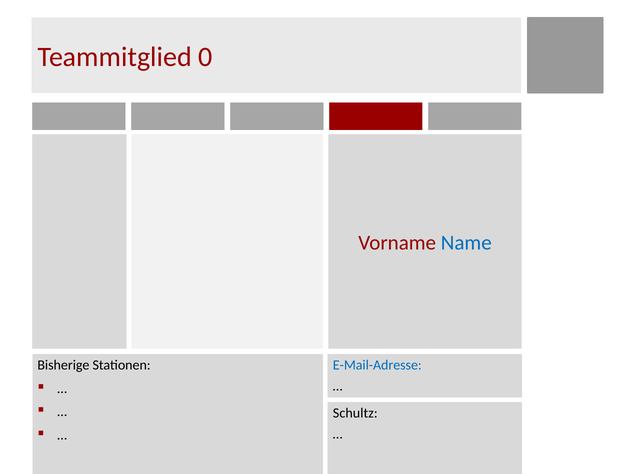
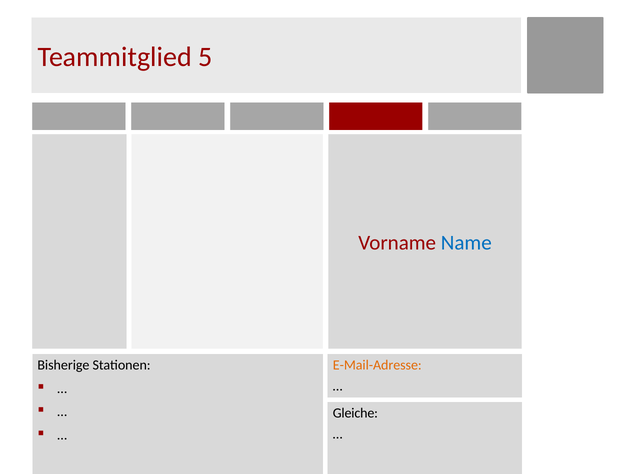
0: 0 -> 5 (205, 57)
E-Mail-Adresse colour: blue -> orange (377, 365)
Schultz: Schultz -> Gleiche (355, 413)
